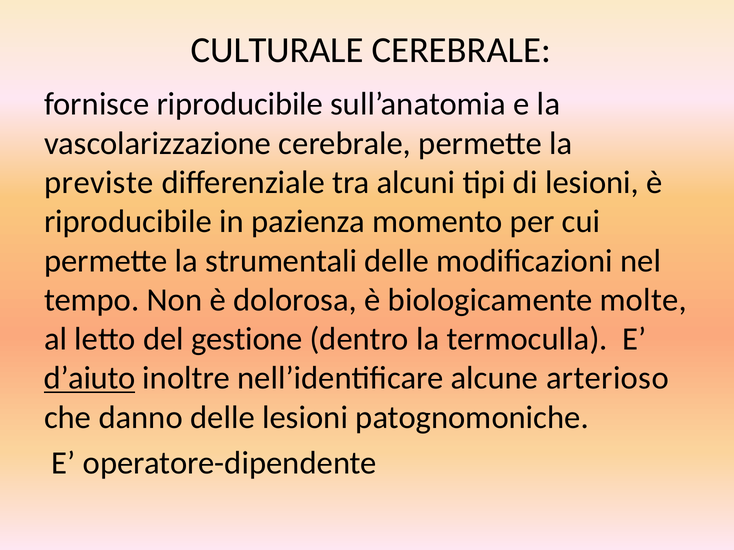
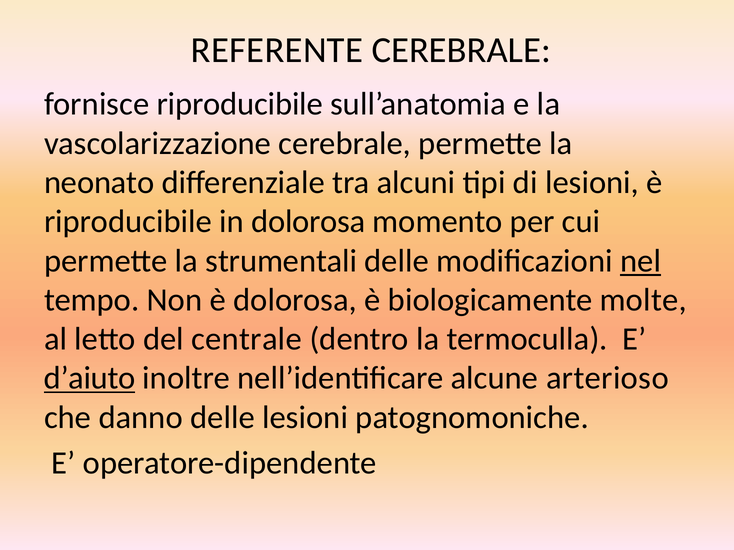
CULTURALE: CULTURALE -> REFERENTE (277, 50)
previste: previste -> neonato (99, 183)
in pazienza: pazienza -> dolorosa (308, 222)
nel underline: none -> present (641, 261)
gestione: gestione -> centrale (247, 339)
